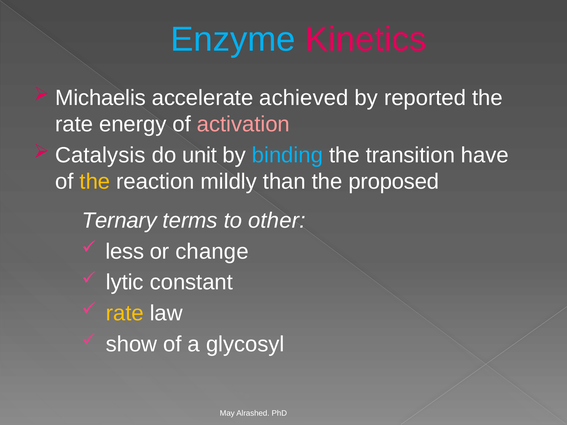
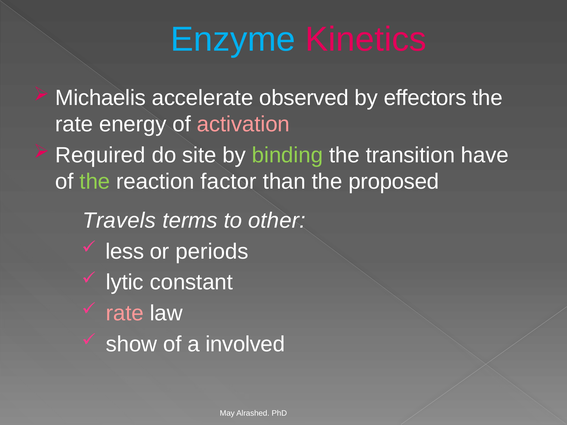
achieved: achieved -> observed (304, 98)
reported: reported -> effectors (425, 98)
Catalysis: Catalysis -> Required (100, 155)
unit: unit -> site (199, 155)
binding colour: light blue -> light green (287, 155)
the colour: yellow -> light green (95, 182)
mildly: mildly -> factor (229, 182)
Ternary: Ternary -> Travels (119, 221)
change: change -> periods (212, 252)
rate colour: yellow -> pink (125, 313)
glycosyl: glycosyl -> involved (245, 344)
